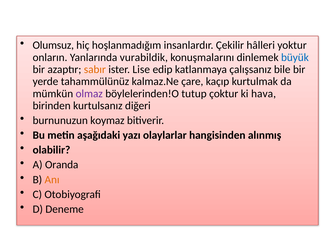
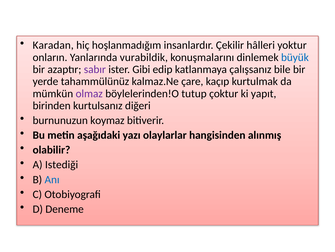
Olumsuz: Olumsuz -> Karadan (53, 45)
sabır colour: orange -> purple (95, 69)
Lise: Lise -> Gibi (141, 69)
hava: hava -> yapıt (264, 93)
Oranda: Oranda -> Istediği (62, 164)
Anı colour: orange -> blue (52, 179)
